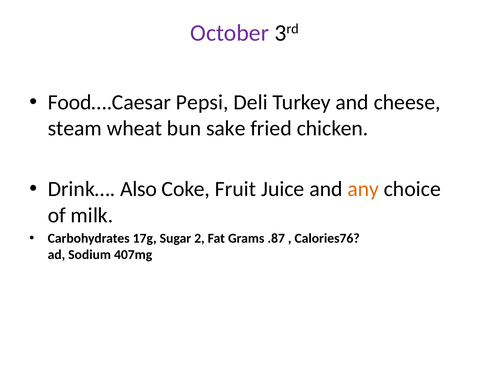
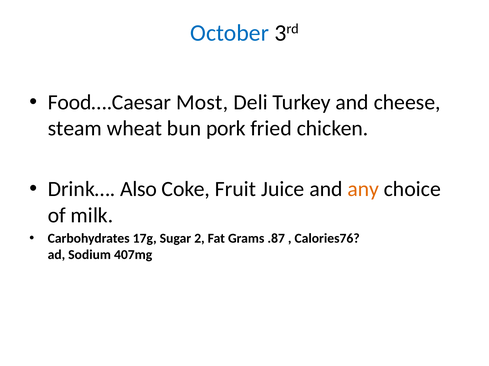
October colour: purple -> blue (230, 33)
Pepsi: Pepsi -> Most (202, 103)
sake: sake -> pork (226, 129)
